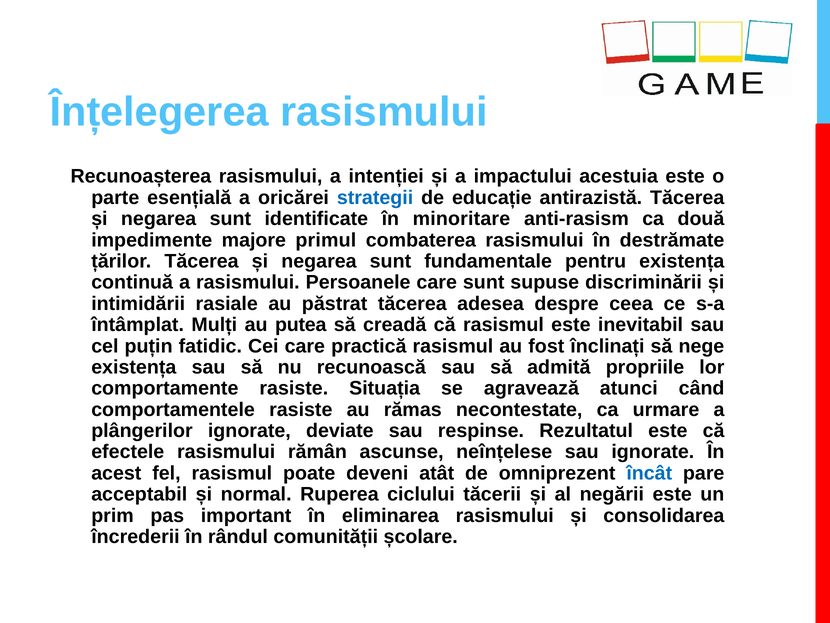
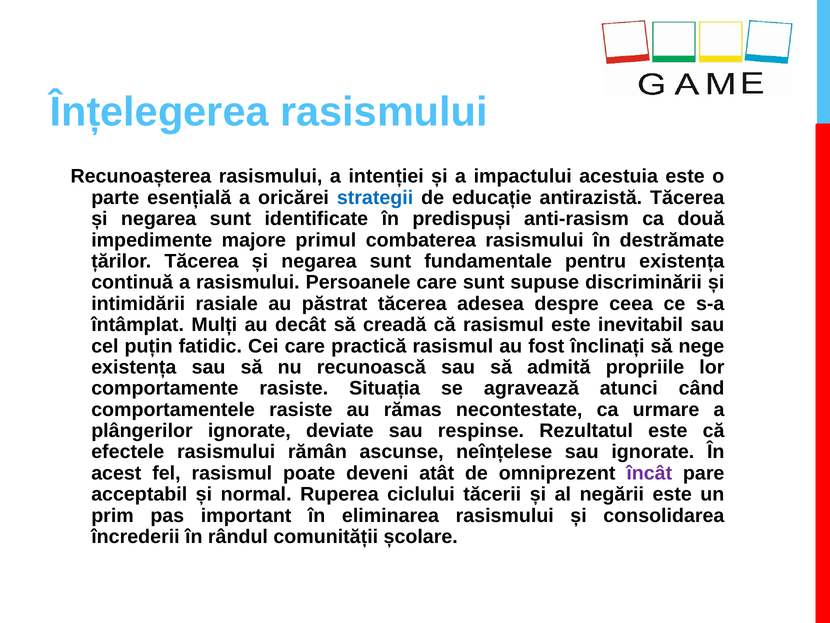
minoritare: minoritare -> predispuși (462, 219)
putea: putea -> decât (301, 325)
încât colour: blue -> purple (649, 473)
